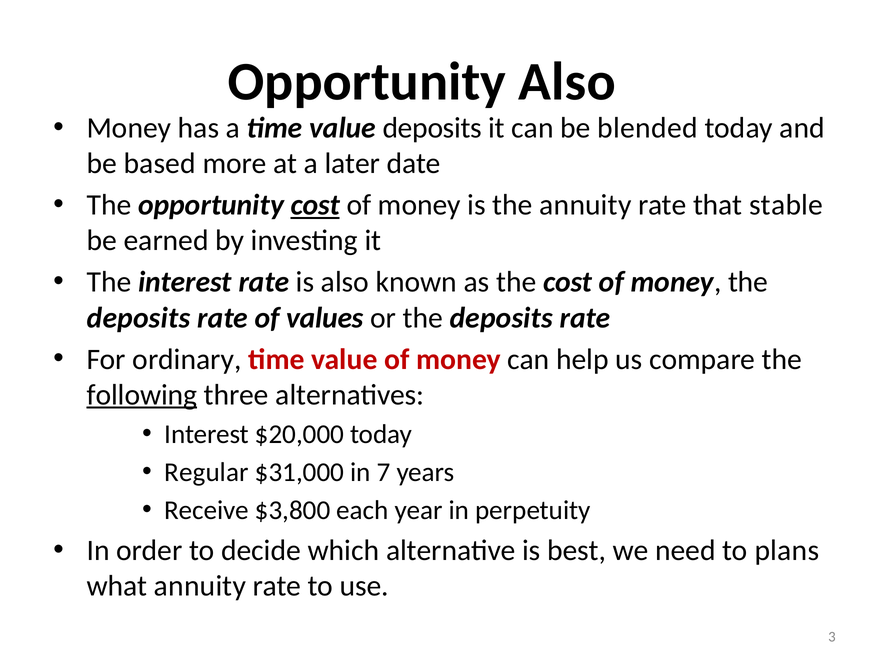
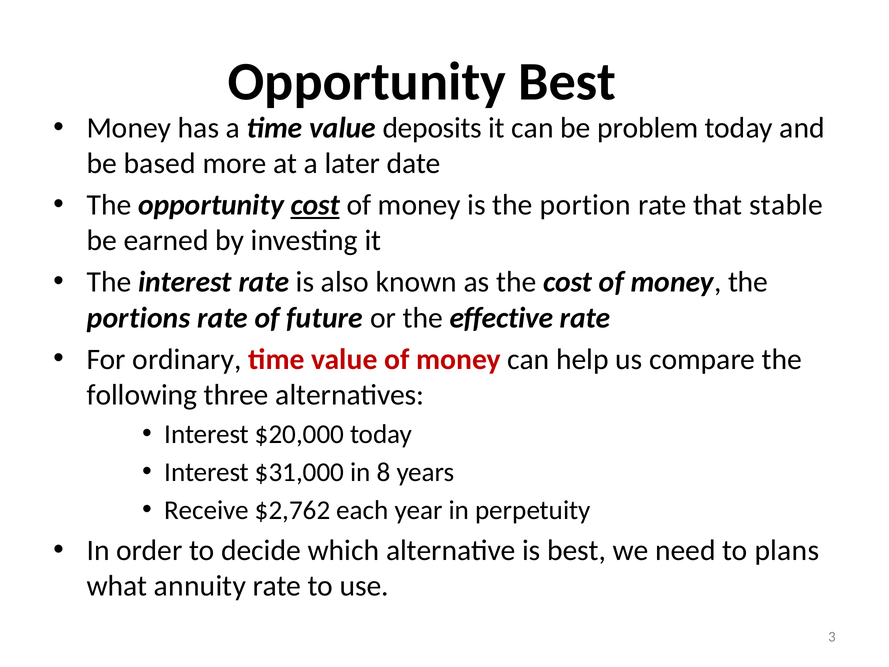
Opportunity Also: Also -> Best (567, 82)
blended: blended -> problem (648, 128)
the annuity: annuity -> portion (585, 205)
deposits: deposits -> portions (139, 318)
values: values -> future (325, 318)
or the deposits: deposits -> effective (501, 318)
following underline: present -> none (142, 395)
Regular: Regular -> Interest (207, 472)
7: 7 -> 8 (383, 472)
$3,800: $3,800 -> $2,762 (293, 510)
